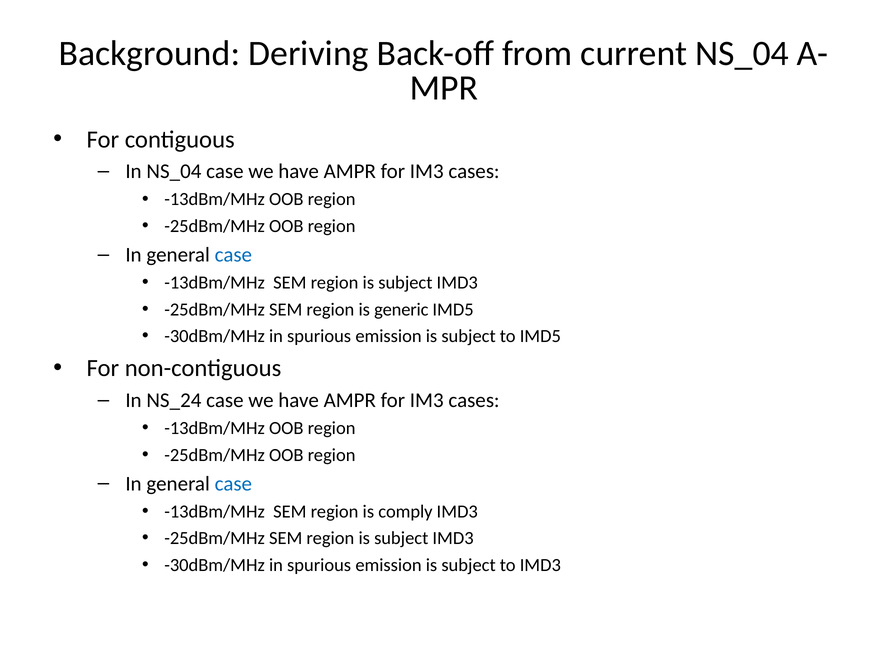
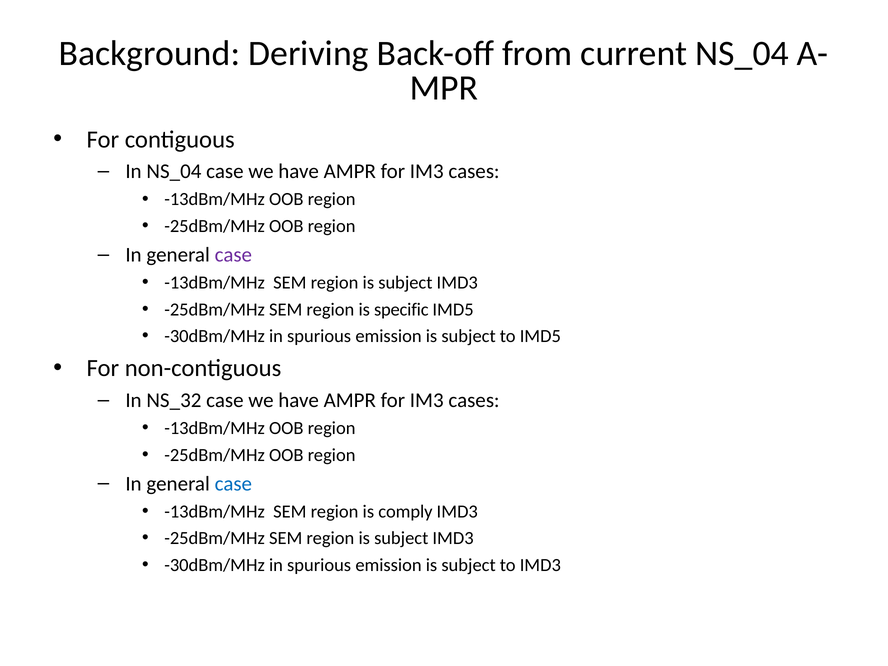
case colour: blue -> purple (233, 255)
generic: generic -> specific (401, 309)
NS_24: NS_24 -> NS_32 (174, 400)
